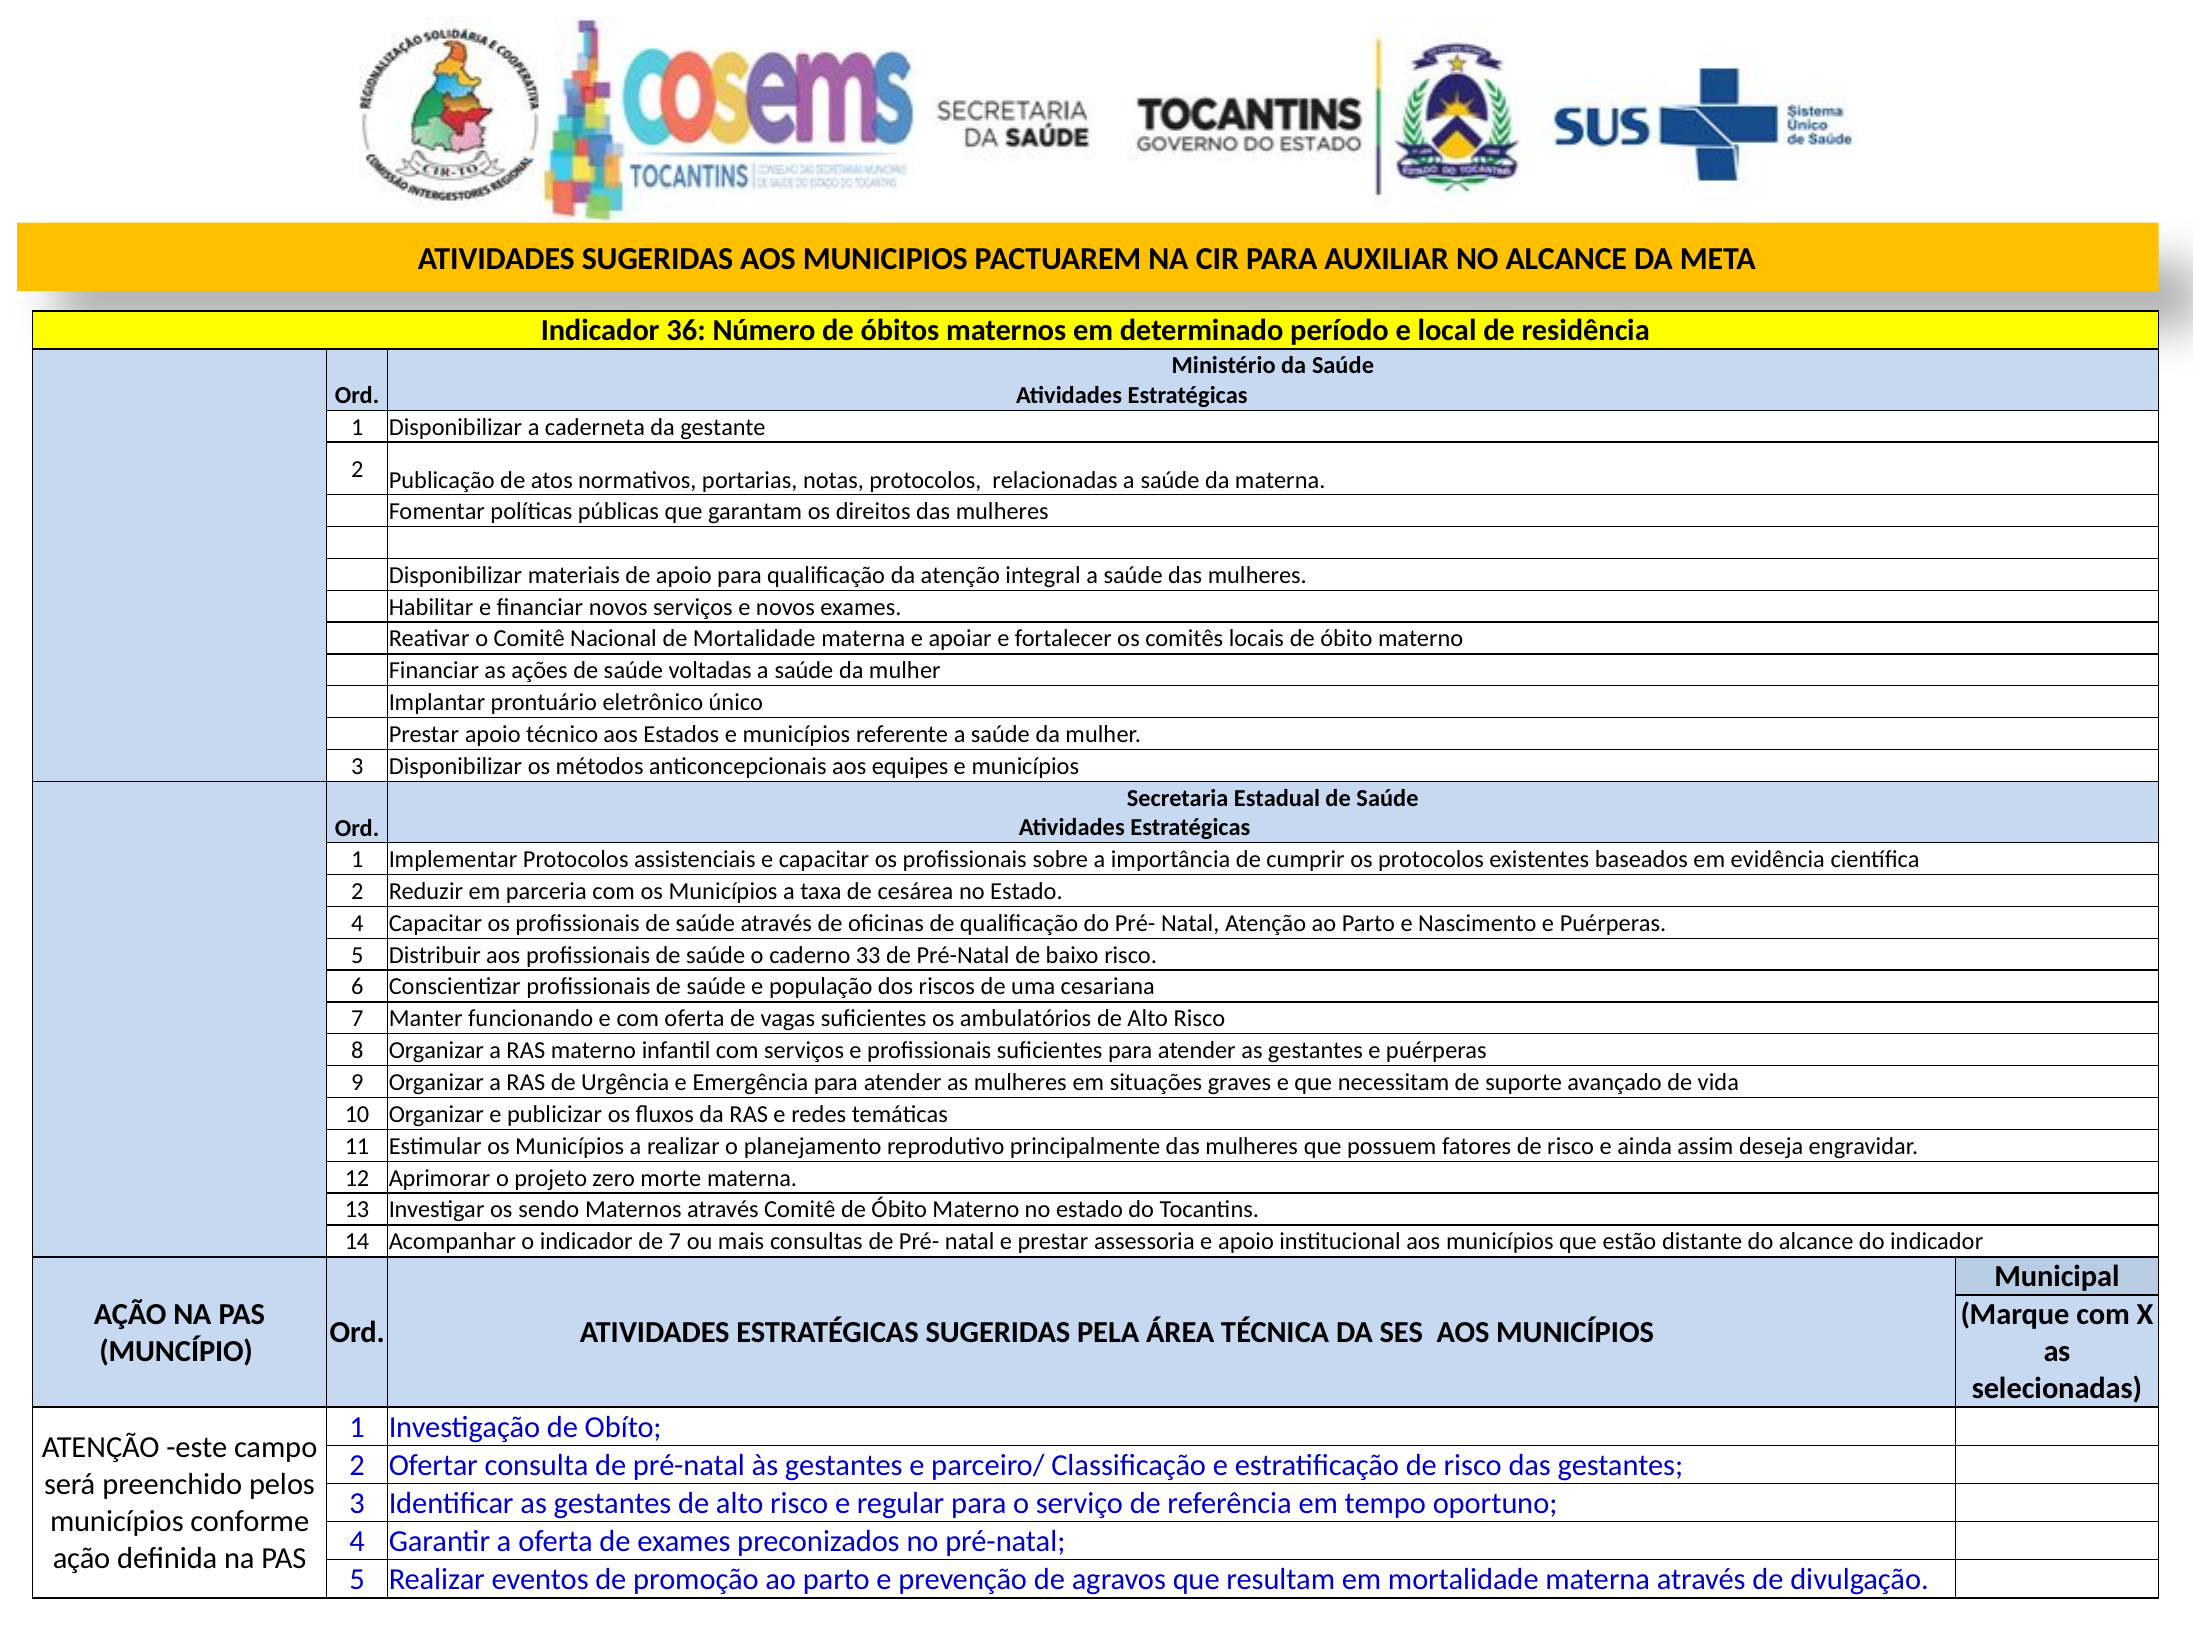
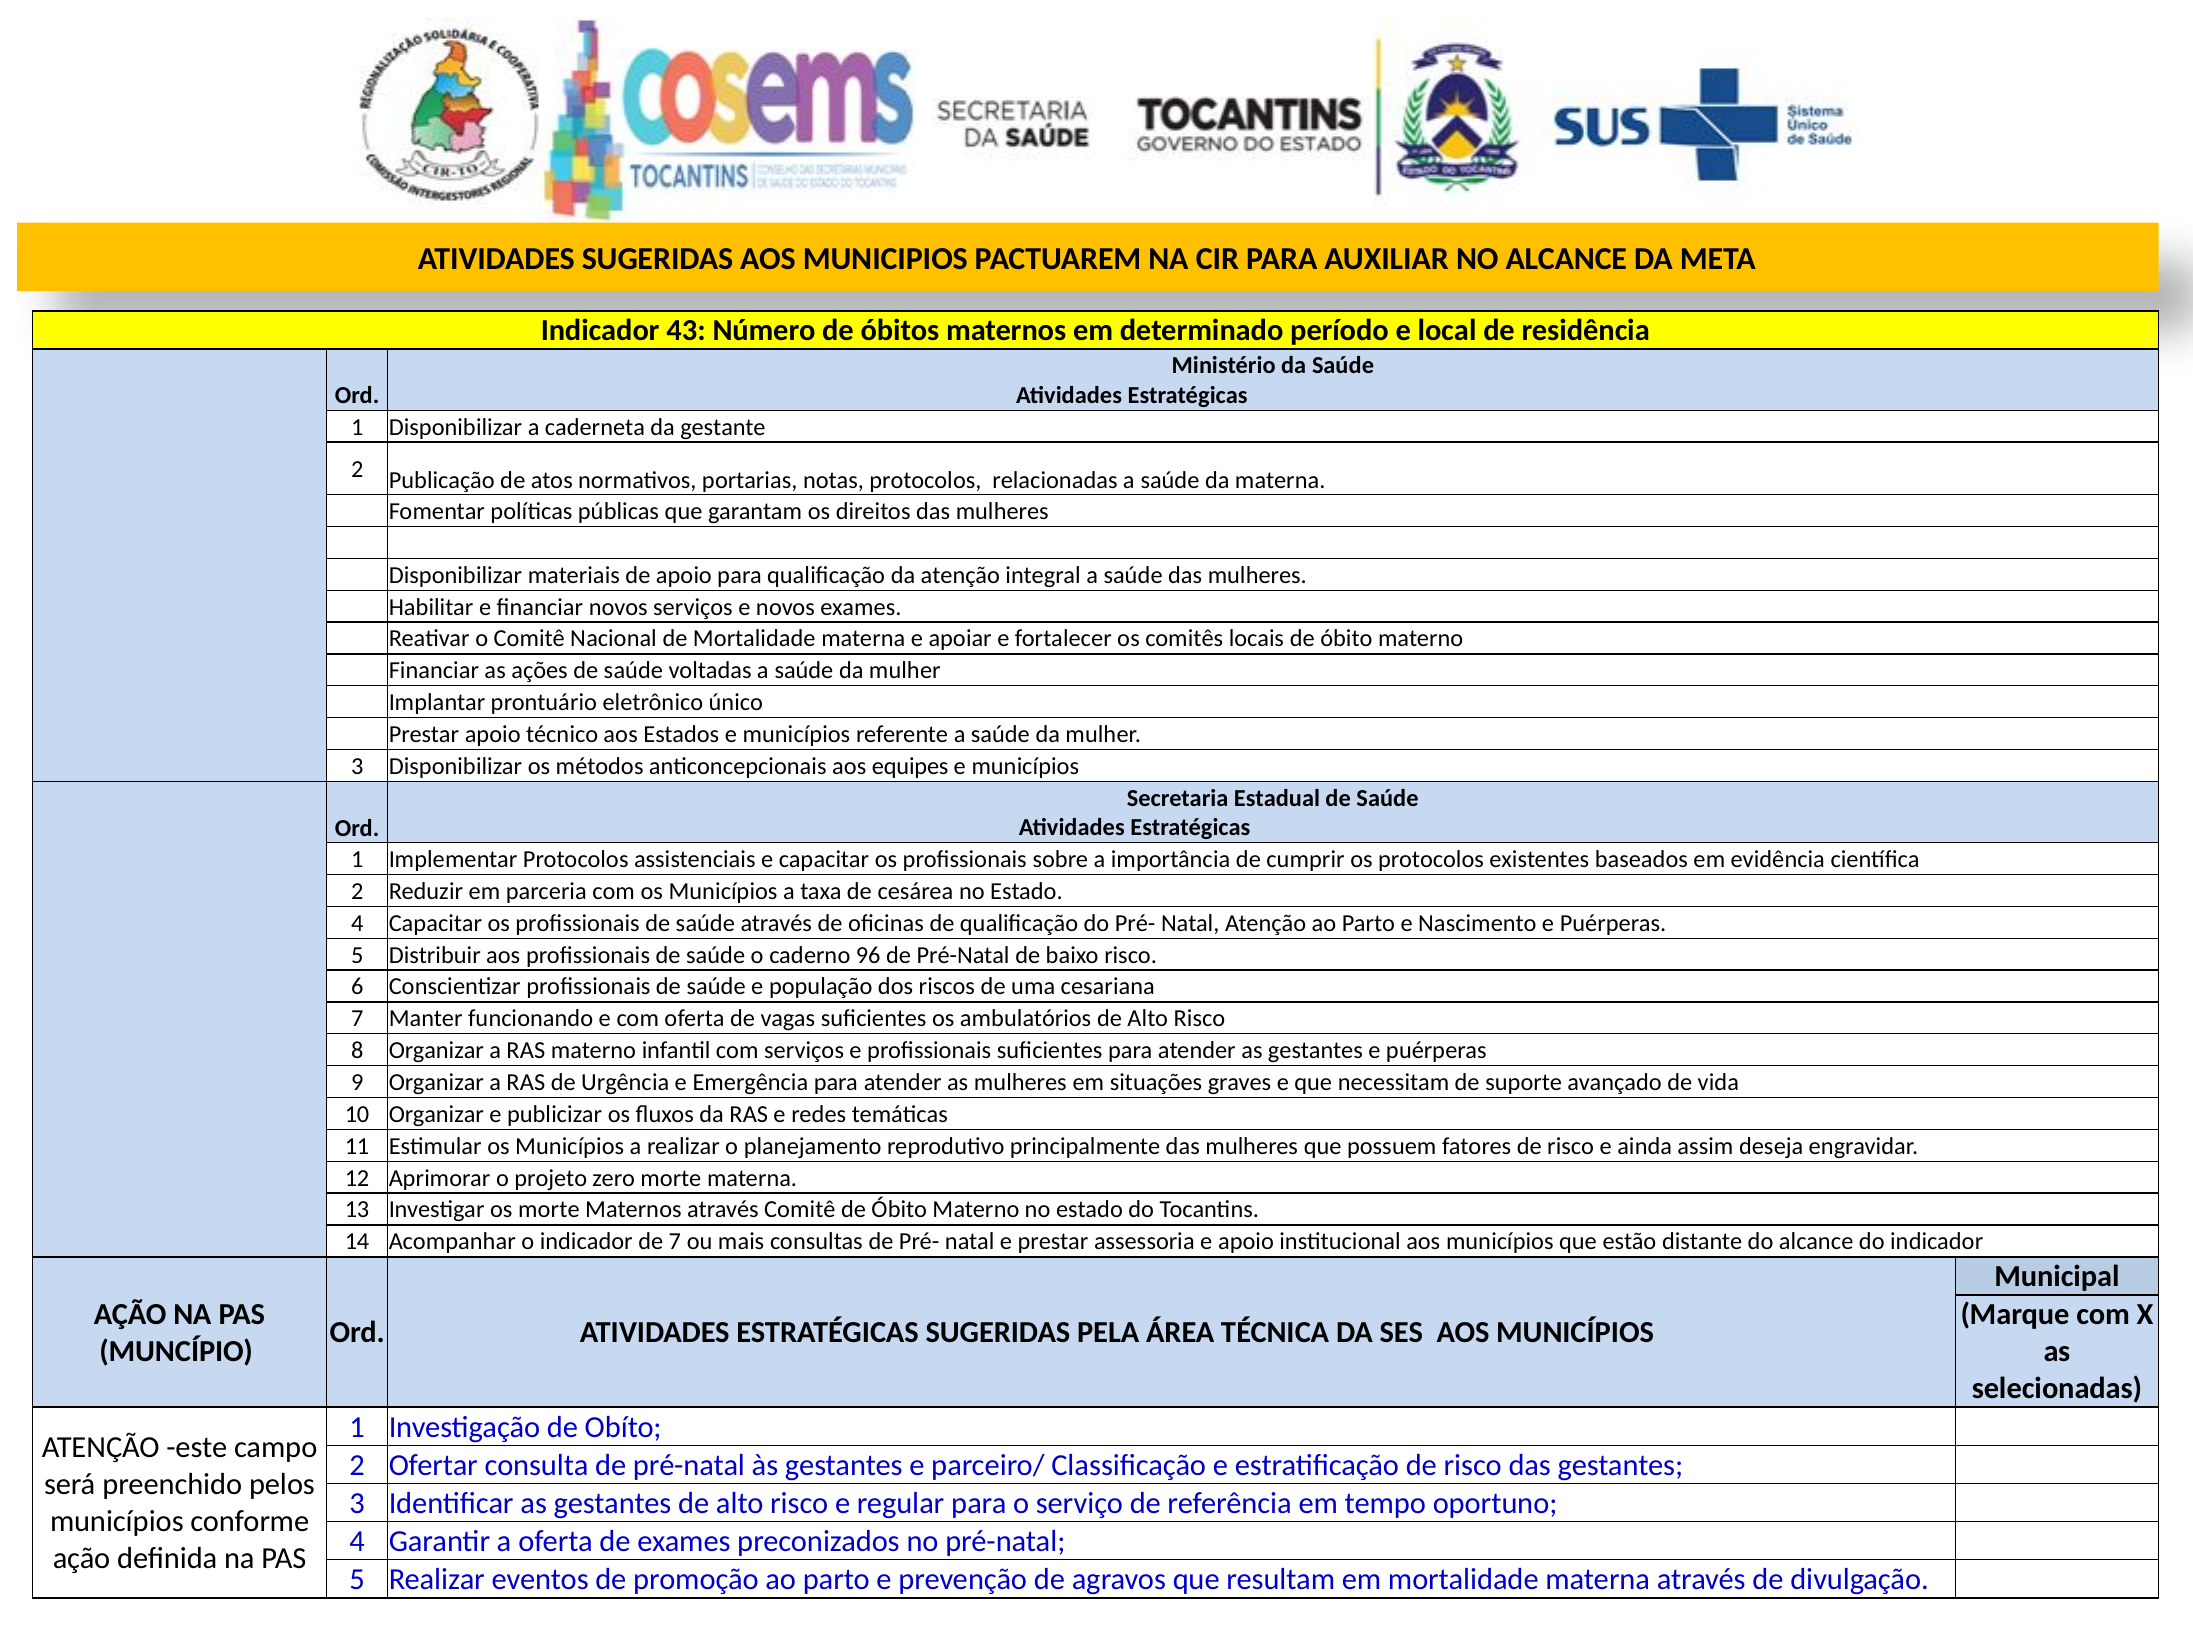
36: 36 -> 43 (686, 331)
33: 33 -> 96 (868, 955)
os sendo: sendo -> morte (549, 1210)
